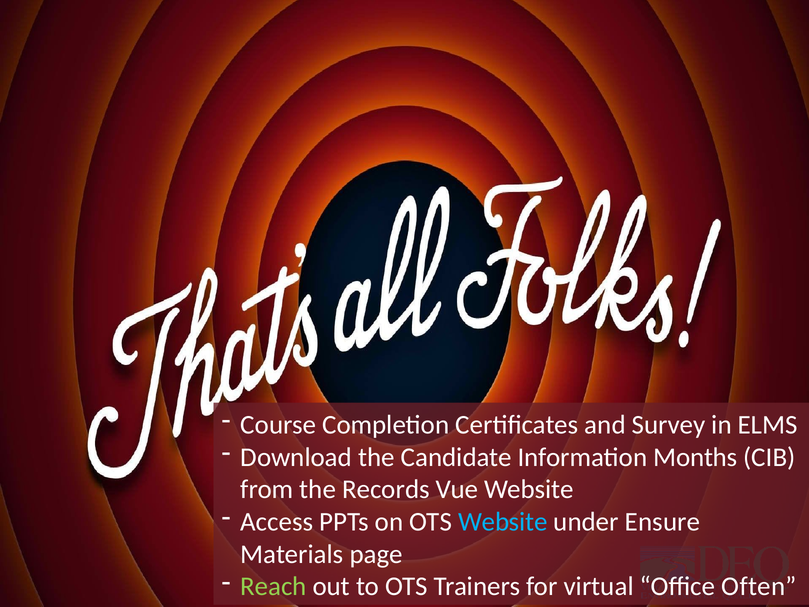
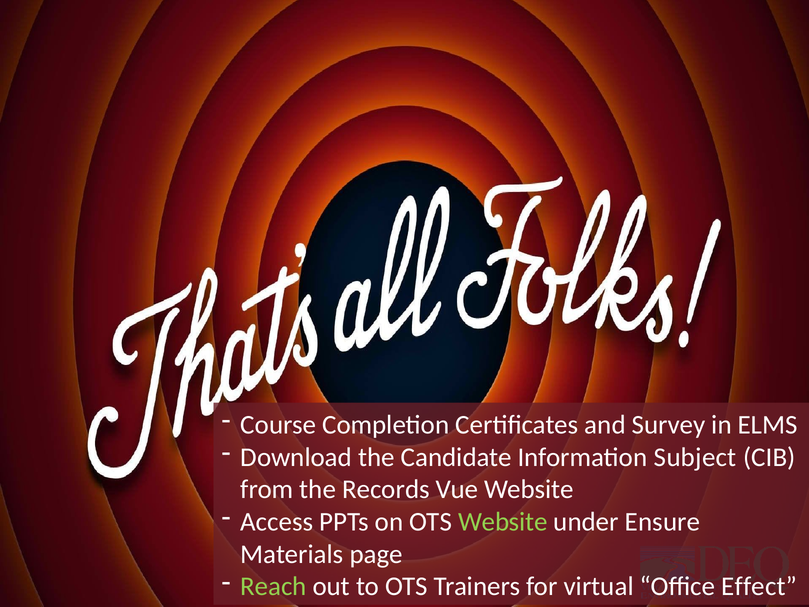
Months: Months -> Subject (695, 457)
Website colour: light blue -> light green (503, 522)
Often: Often -> Effect (759, 586)
